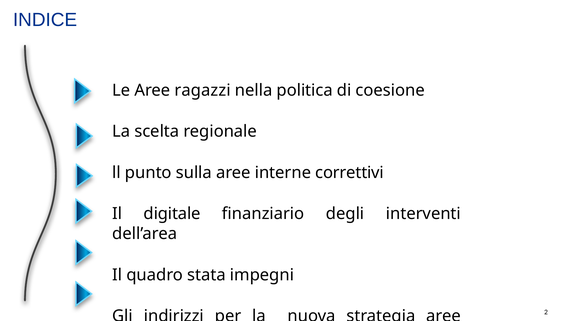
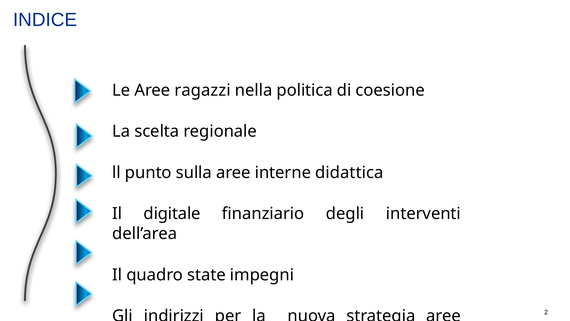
correttivi: correttivi -> didattica (349, 172)
stata: stata -> state (207, 275)
